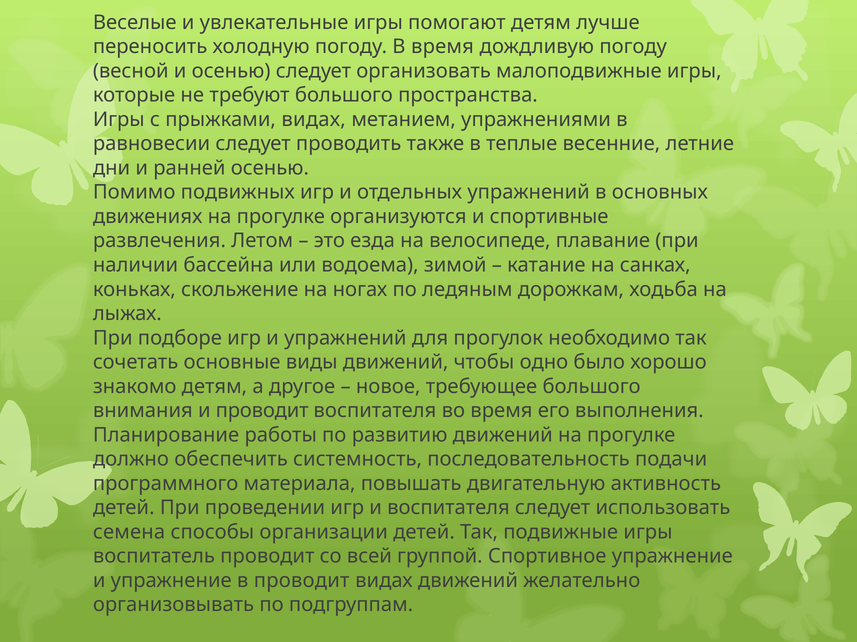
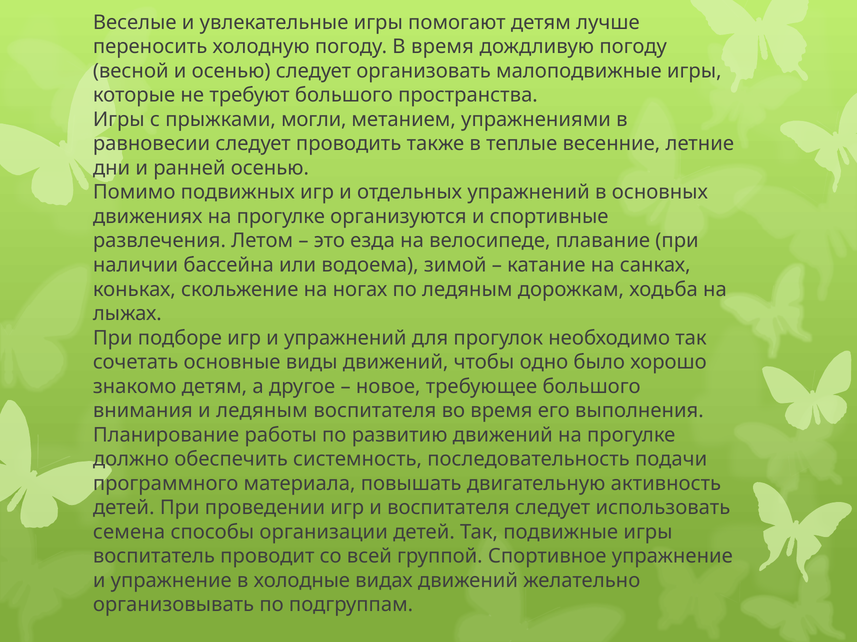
прыжками видах: видах -> могли (314, 120)
и проводит: проводит -> ледяным (262, 411)
в проводит: проводит -> холодные (302, 581)
